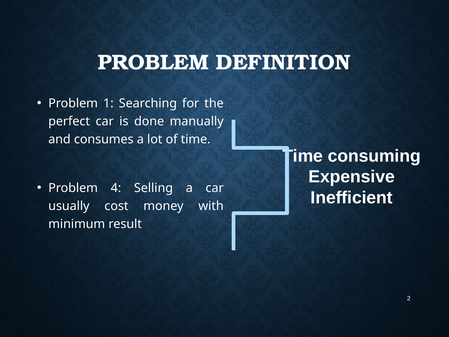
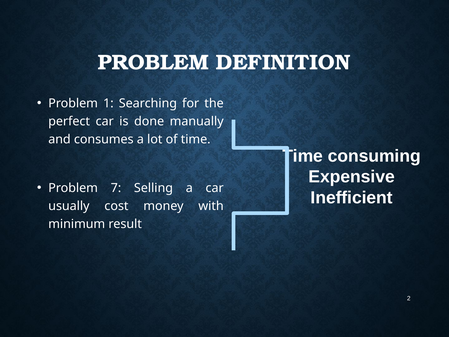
4: 4 -> 7 (116, 188)
